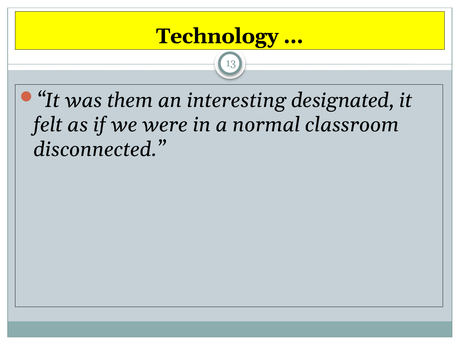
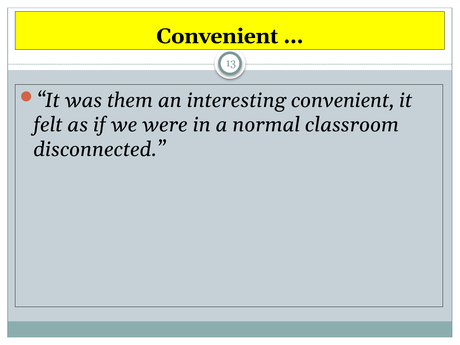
Technology: Technology -> Convenient (217, 36)
interesting designated: designated -> convenient (343, 100)
